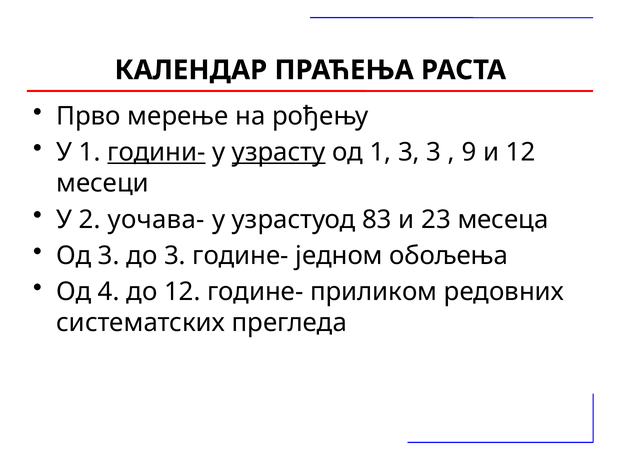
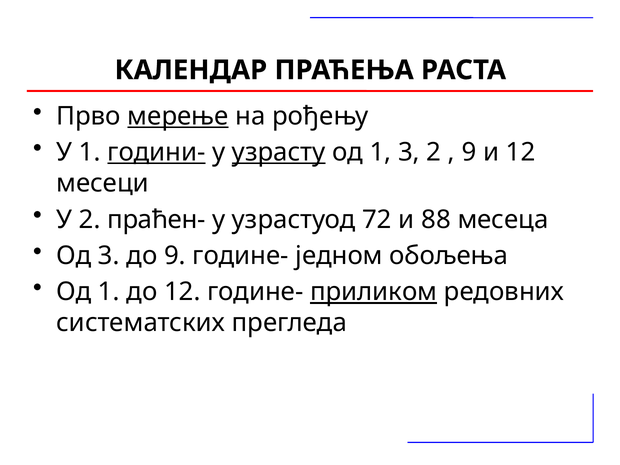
мерење underline: none -> present (178, 116)
3 3: 3 -> 2 (434, 152)
уочава-: уочава- -> праћен- (156, 220)
83: 83 -> 72 (377, 220)
23: 23 -> 88 (436, 220)
до 3: 3 -> 9 (175, 256)
4: 4 -> 1 (109, 292)
приликом underline: none -> present (374, 292)
